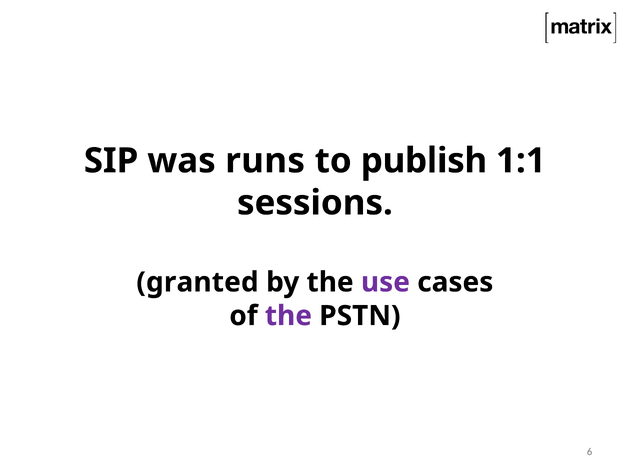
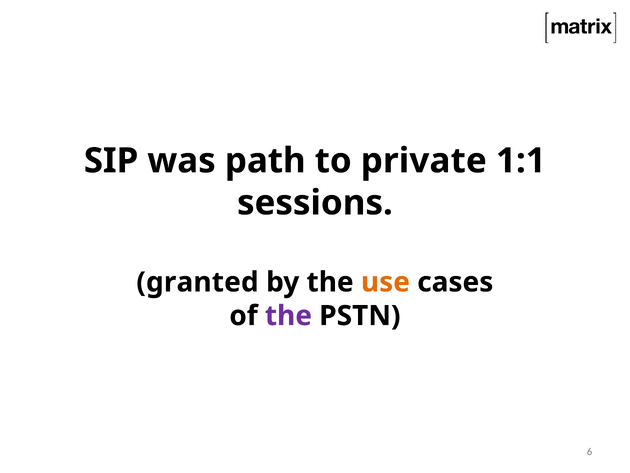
runs: runs -> path (265, 161)
publish: publish -> private (424, 161)
use colour: purple -> orange (385, 282)
